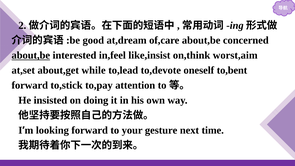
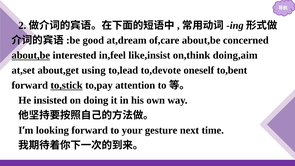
worst,aim: worst,aim -> doing,aim (235, 55)
while: while -> using (94, 70)
to,stick underline: none -> present (67, 85)
